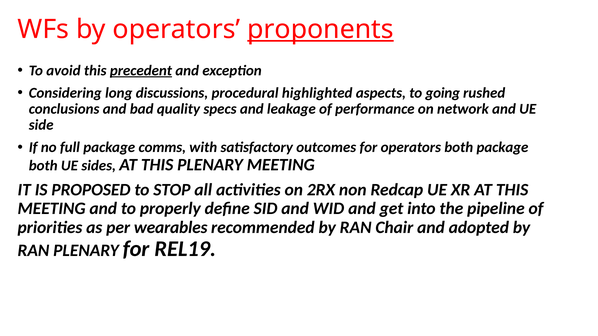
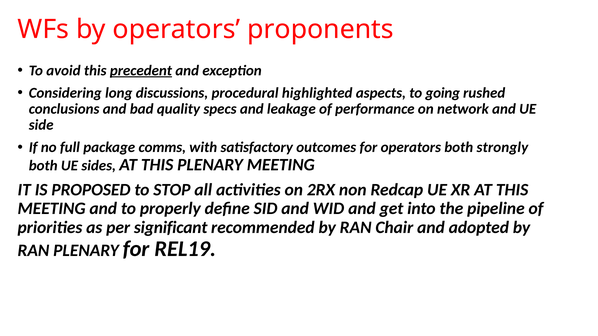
proponents underline: present -> none (320, 29)
both package: package -> strongly (502, 148)
wearables: wearables -> significant (171, 228)
